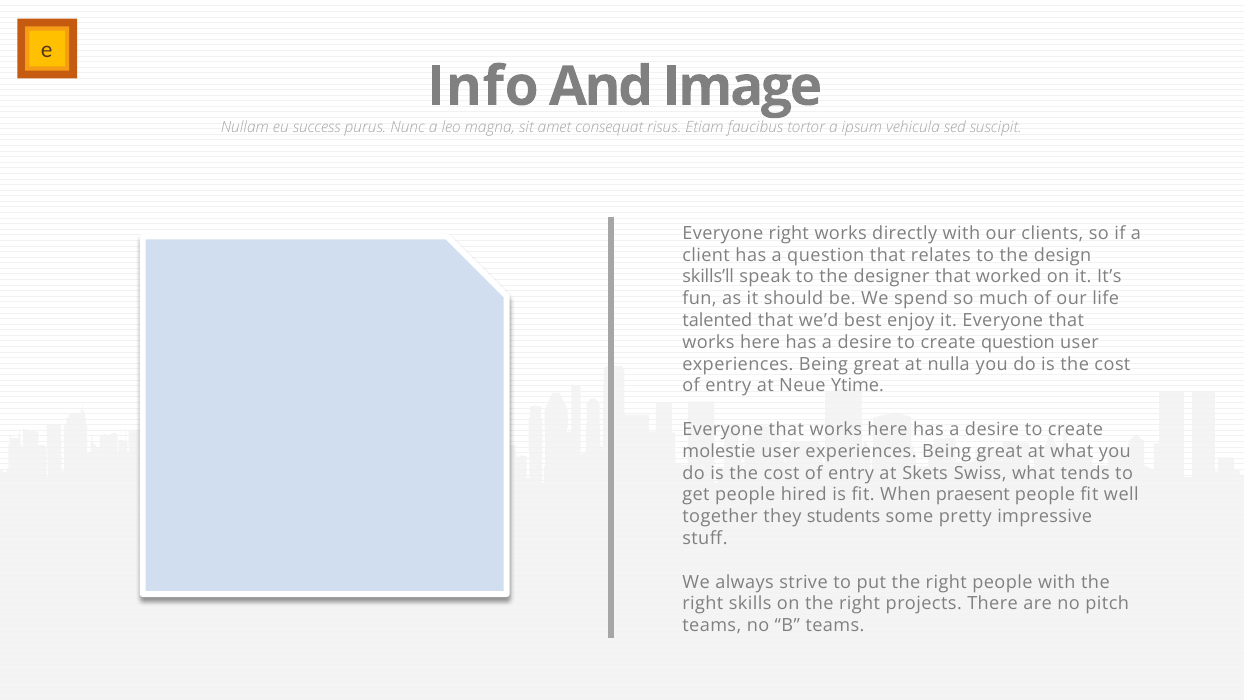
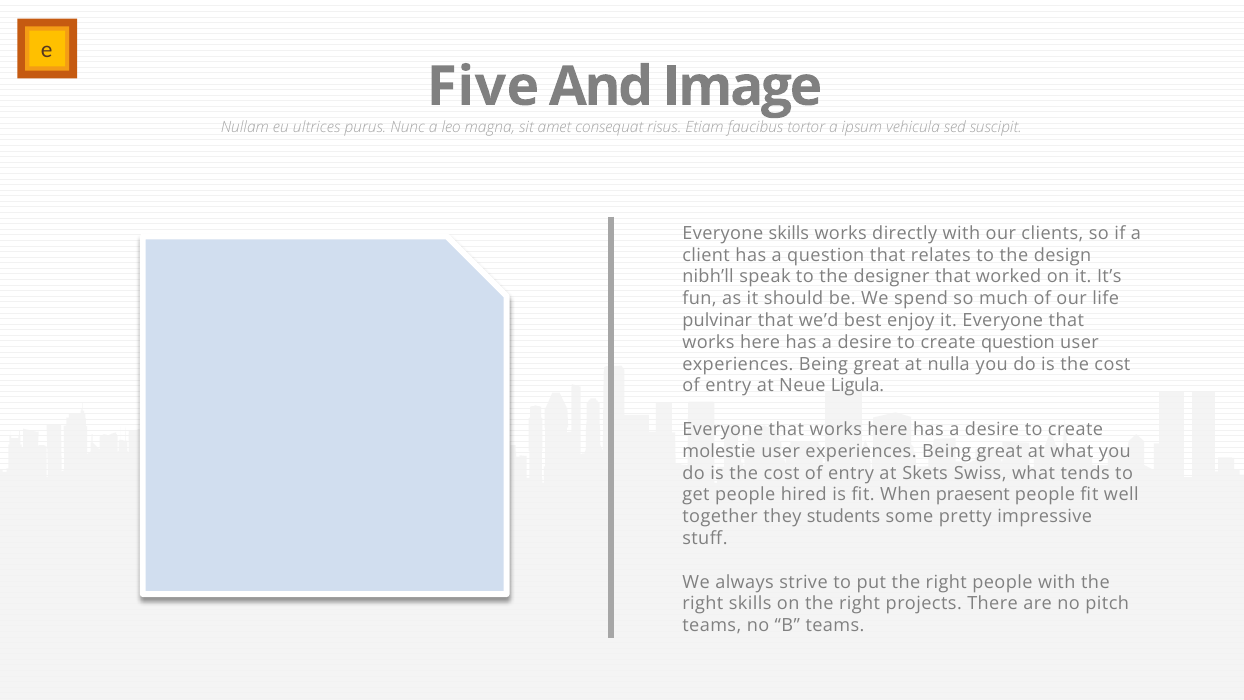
Info: Info -> Five (483, 87)
success: success -> ultrices (317, 127)
Everyone right: right -> skills (789, 233)
skills’ll: skills’ll -> nibh’ll (708, 277)
talented: talented -> pulvinar (717, 320)
Ytime: Ytime -> Ligula (858, 386)
